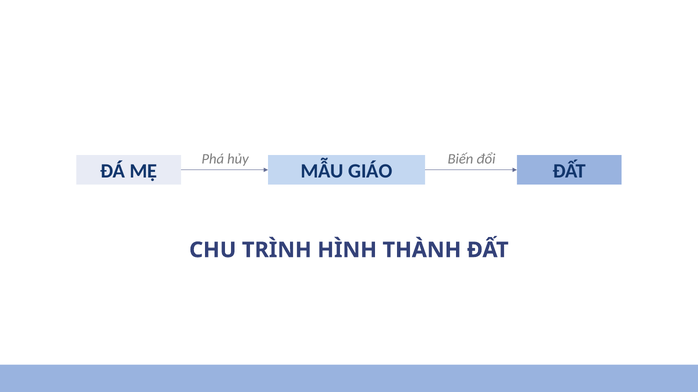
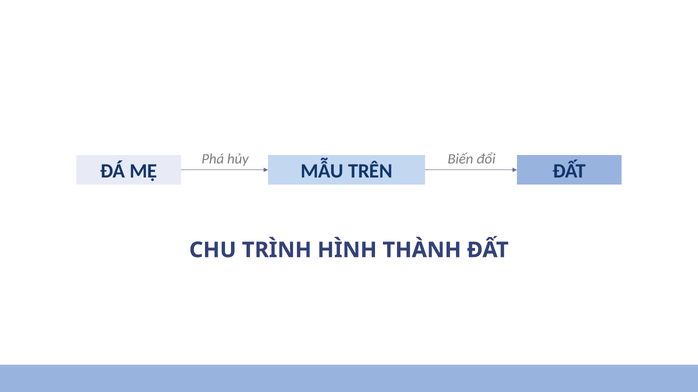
GIÁO: GIÁO -> TRÊN (370, 172)
